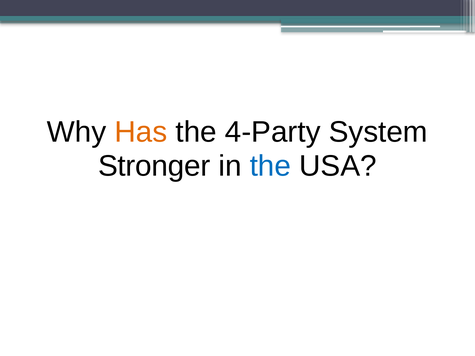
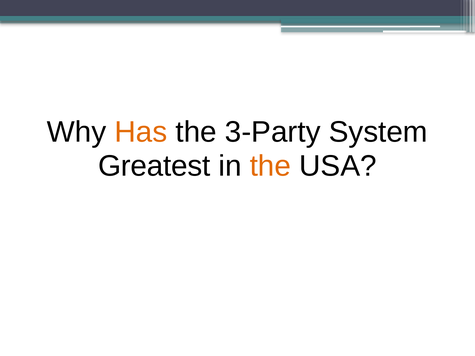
4-Party: 4-Party -> 3-Party (273, 132)
Stronger: Stronger -> Greatest (154, 166)
the colour: blue -> orange (270, 166)
